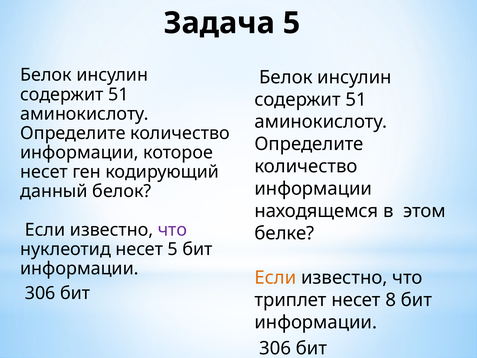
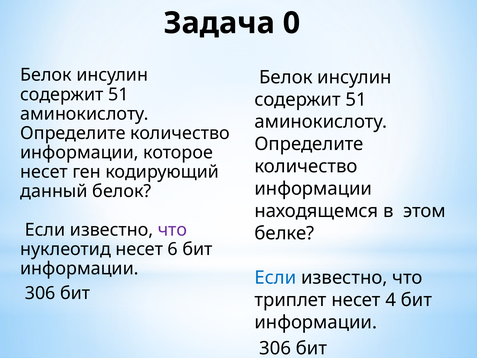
Задача 5: 5 -> 0 (291, 23)
несет 5: 5 -> 6 (173, 249)
Если colour: orange -> blue (275, 278)
8: 8 -> 4 (391, 300)
